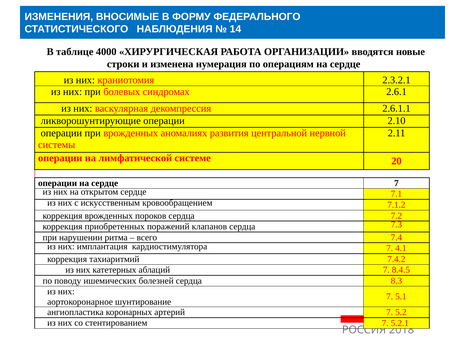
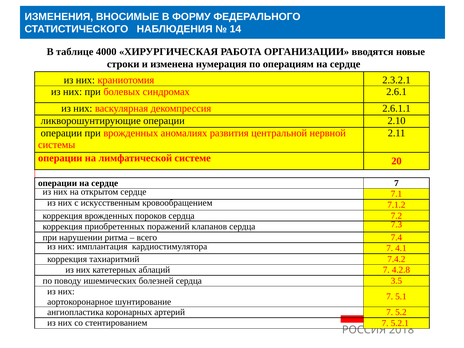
8.4.5: 8.4.5 -> 4.2.8 (401, 270)
8.3: 8.3 -> 3.5 (396, 281)
